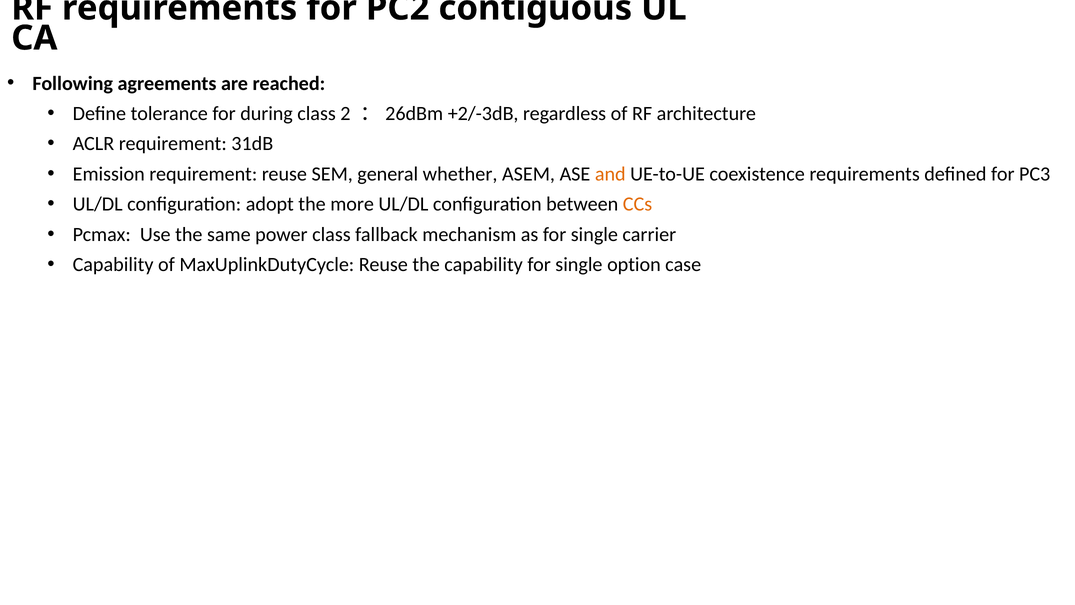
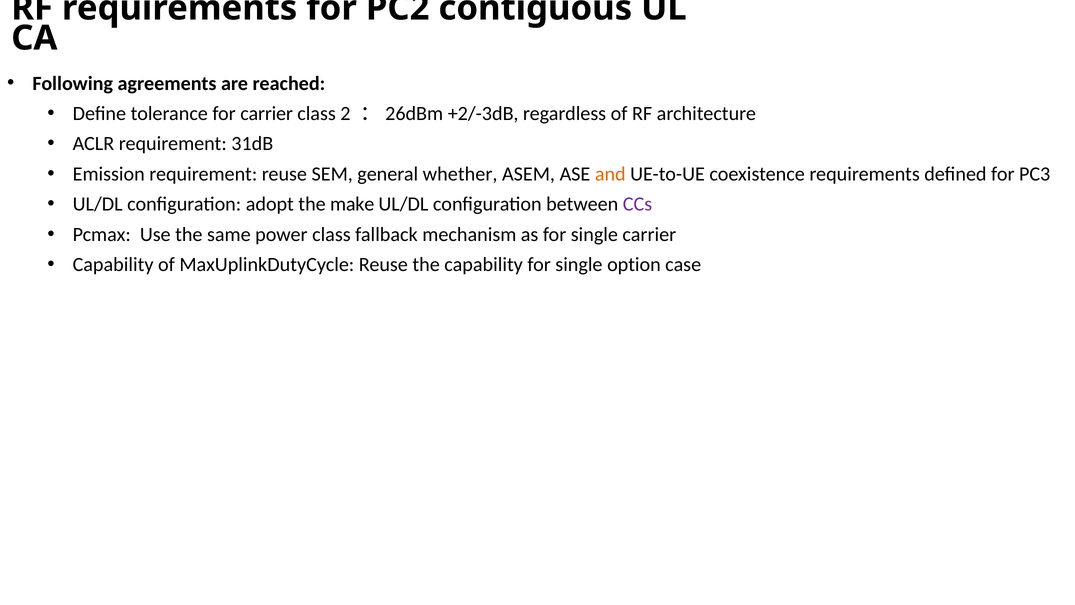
for during: during -> carrier (267, 114)
more: more -> make (352, 204)
CCs colour: orange -> purple (637, 204)
